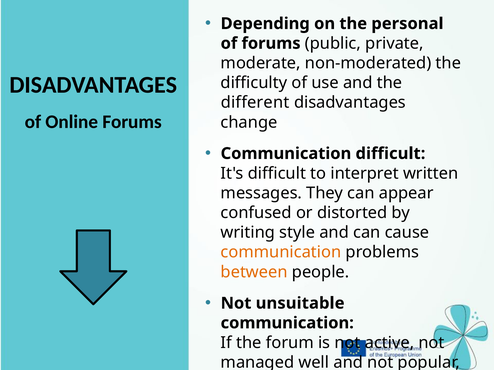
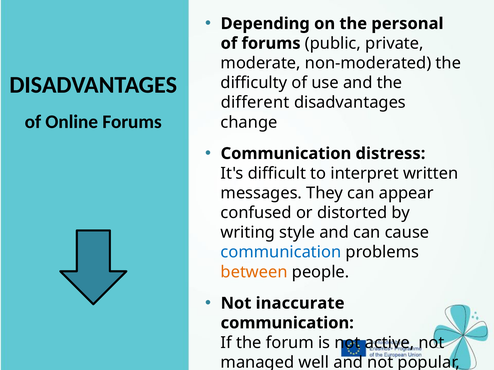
Communication difficult: difficult -> distress (390, 154)
communication colour: orange -> blue (281, 253)
unsuitable: unsuitable -> inaccurate (300, 304)
